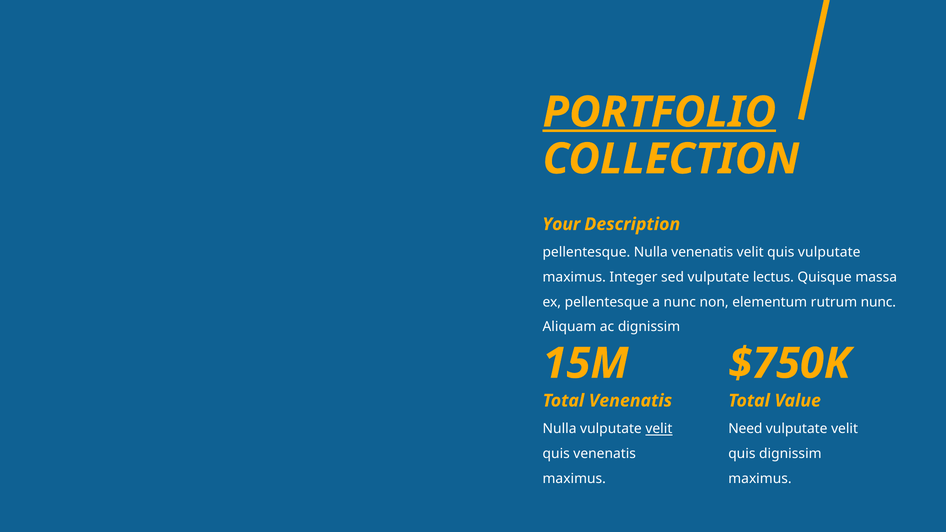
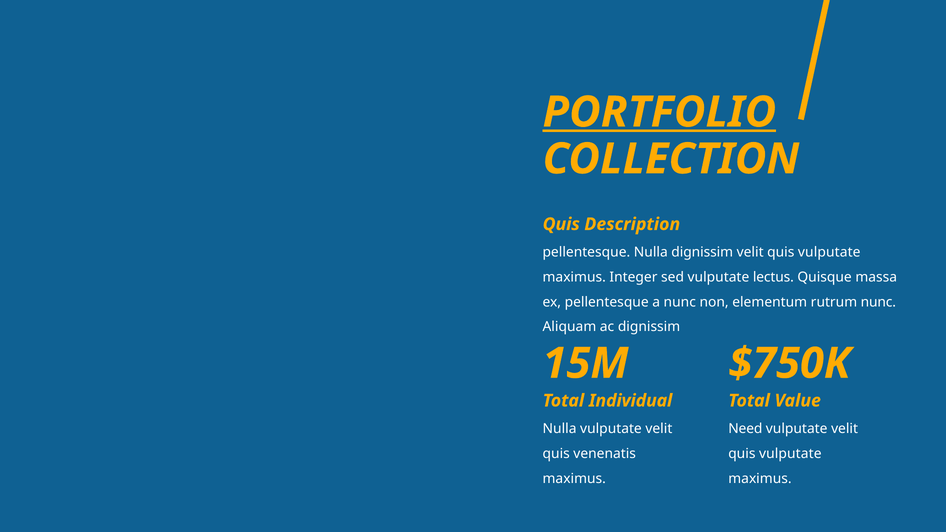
Your: Your -> Quis (561, 224)
Nulla venenatis: venenatis -> dignissim (702, 252)
Total Venenatis: Venenatis -> Individual (631, 401)
velit underline: present -> none (659, 429)
dignissim: dignissim -> vulputate (790, 454)
